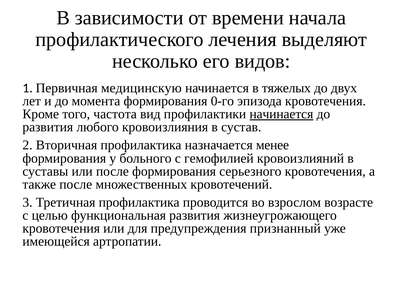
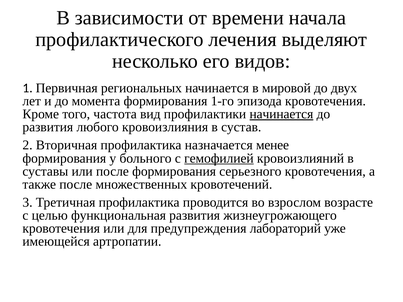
медицинскую: медицинскую -> региональных (141, 88)
тяжелых: тяжелых -> мировой (286, 88)
0-го: 0-го -> 1-го (222, 101)
гемофилией underline: none -> present (219, 158)
признанный: признанный -> лабораторий (285, 229)
